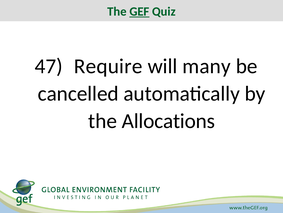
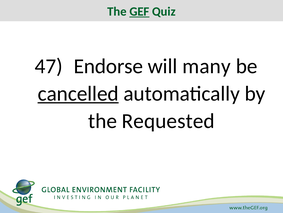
Require: Require -> Endorse (108, 66)
cancelled underline: none -> present (78, 93)
Allocations: Allocations -> Requested (168, 121)
